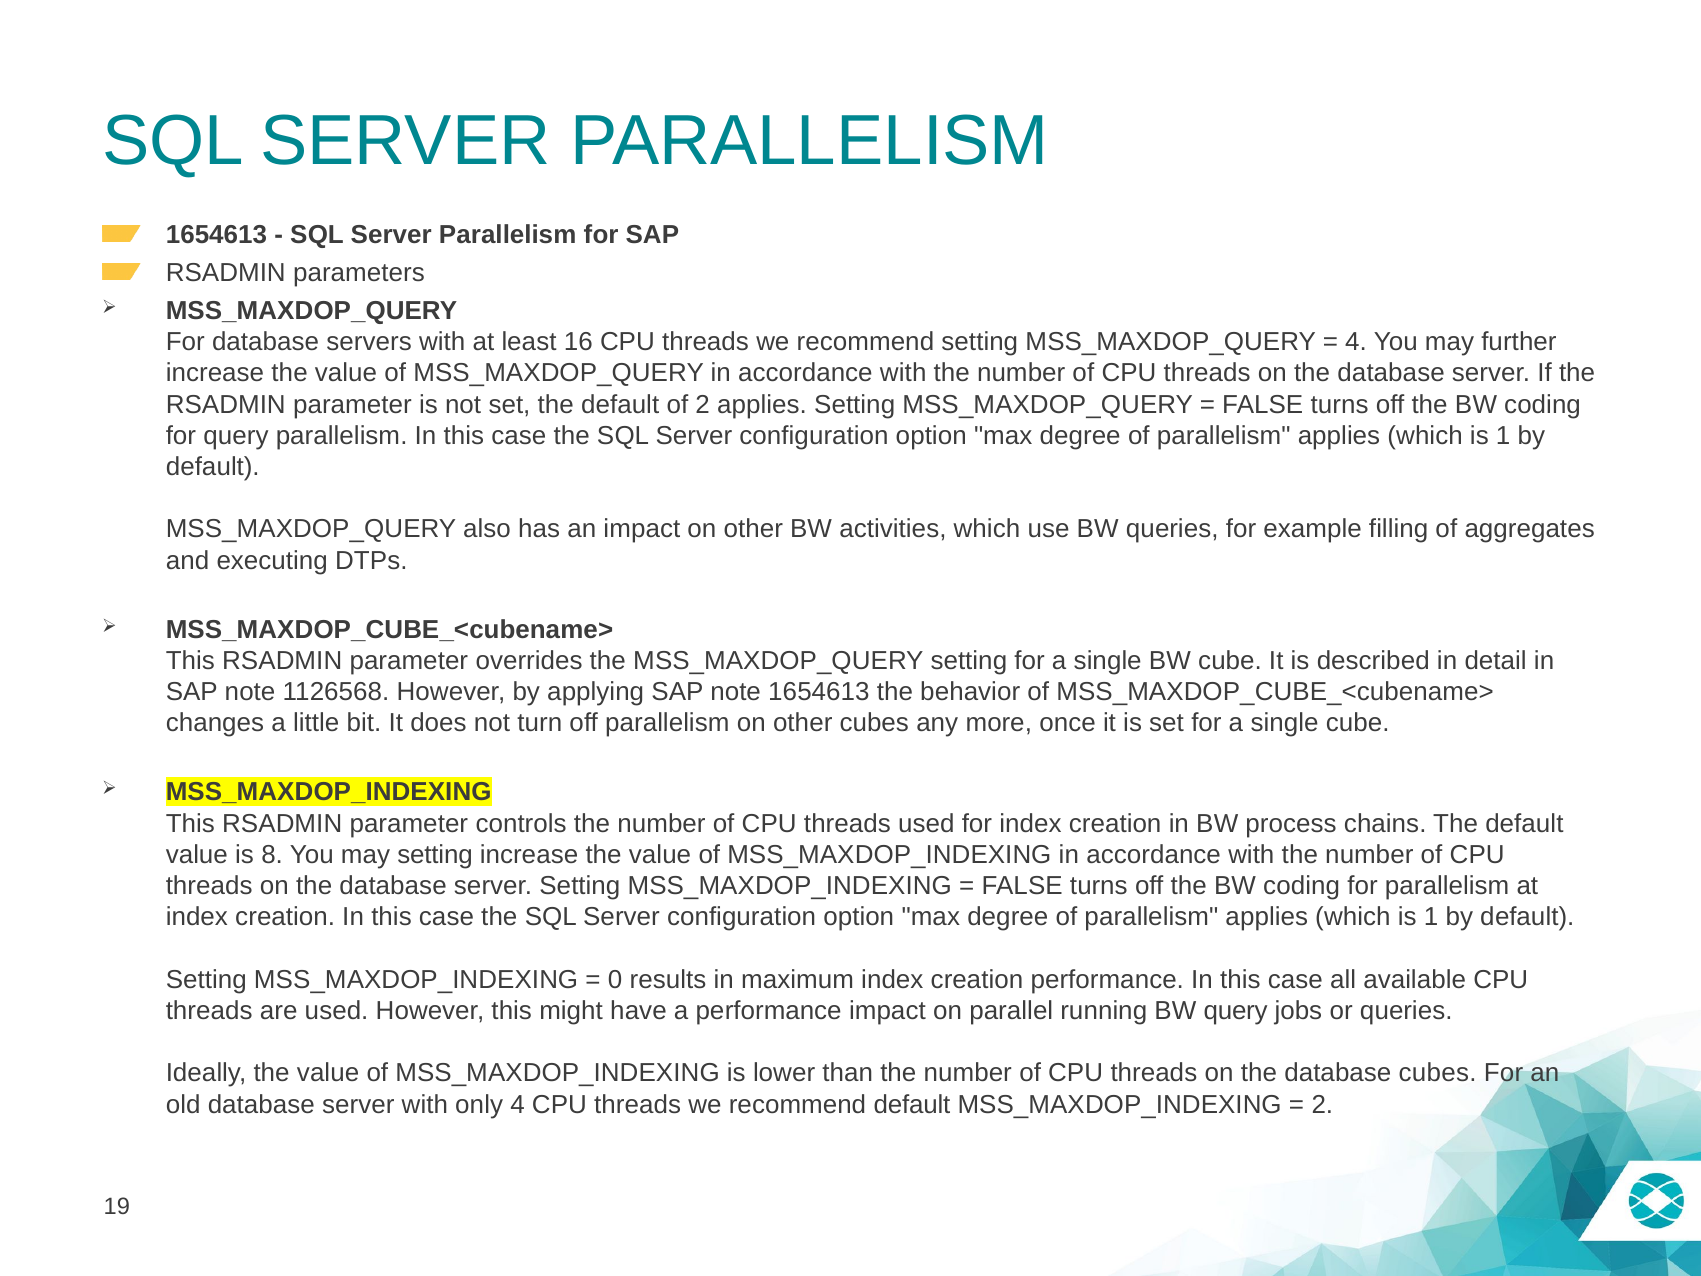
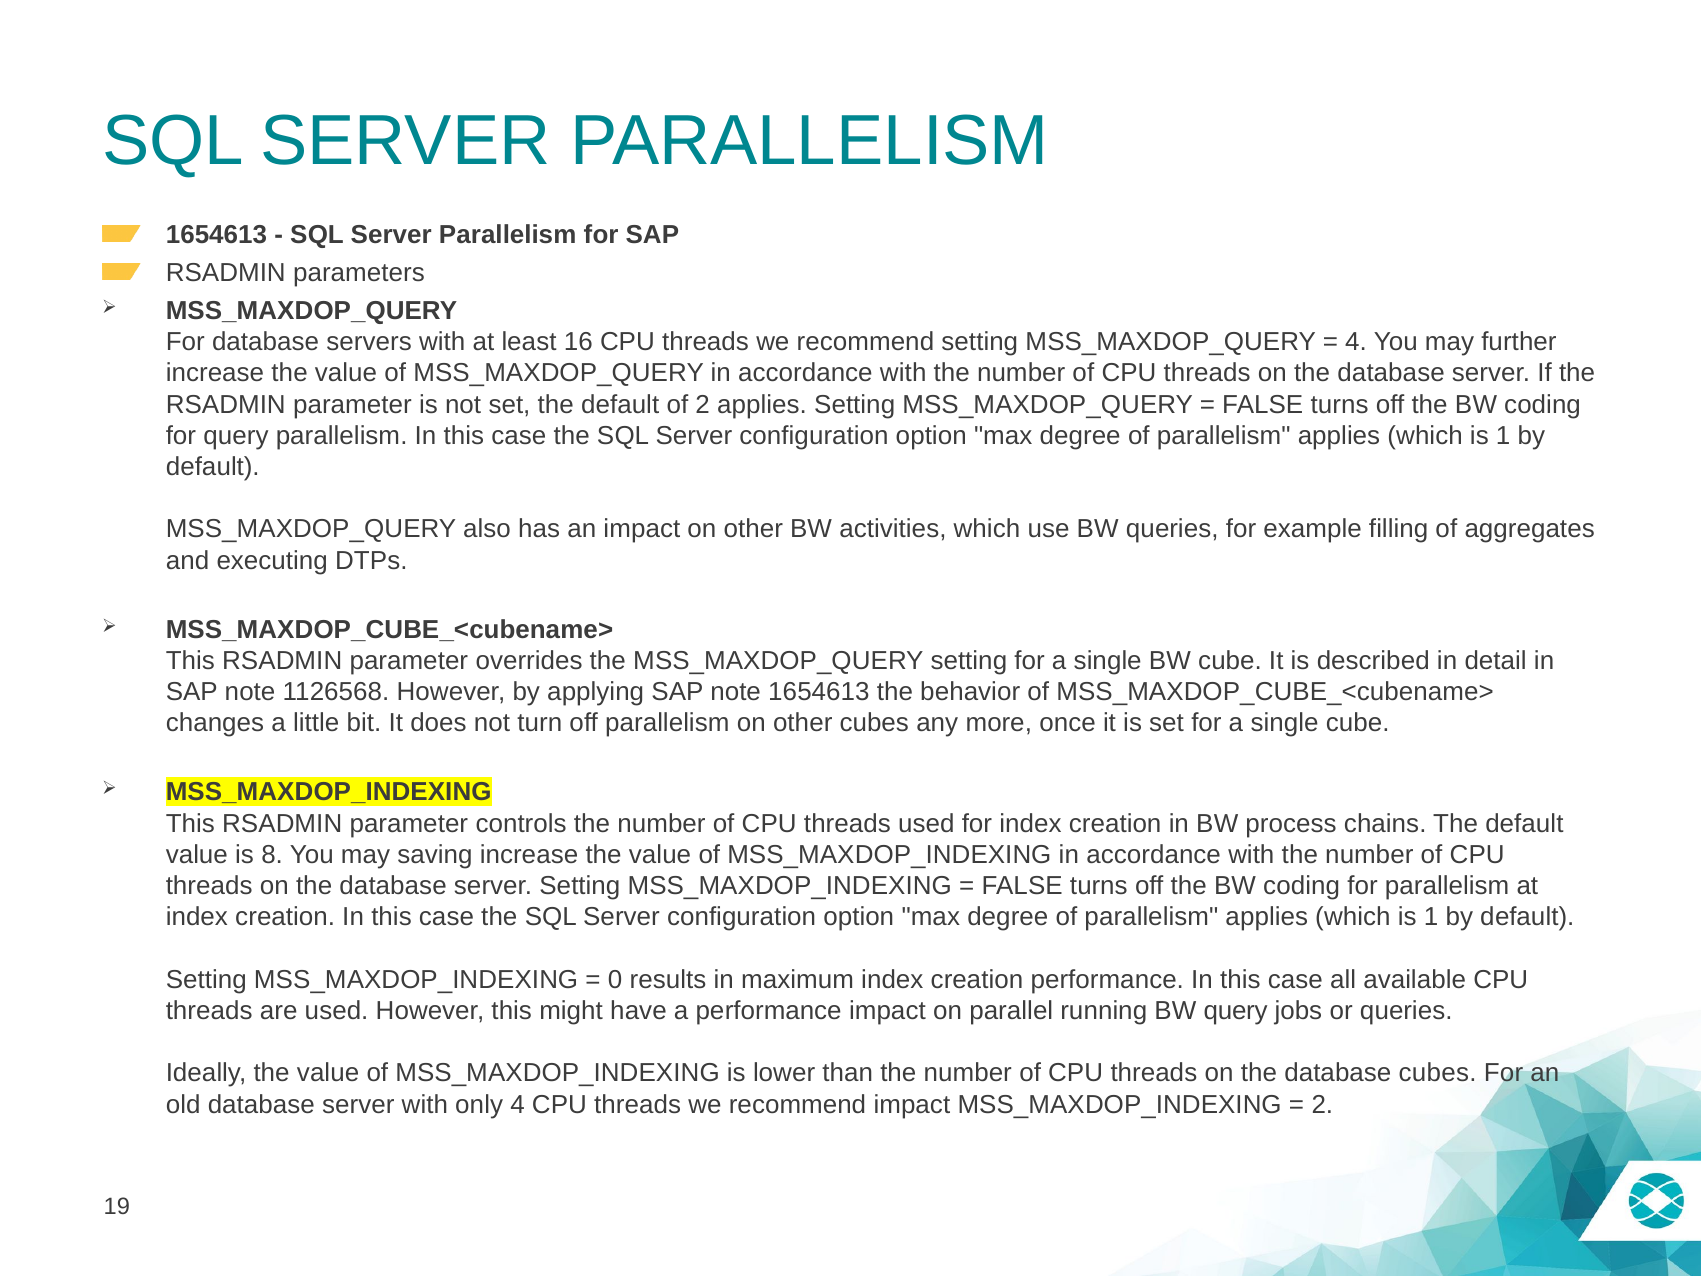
may setting: setting -> saving (435, 855)
recommend default: default -> impact (912, 1104)
